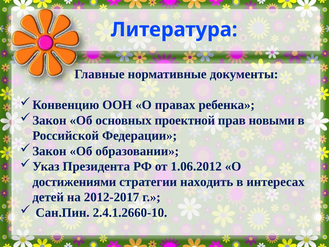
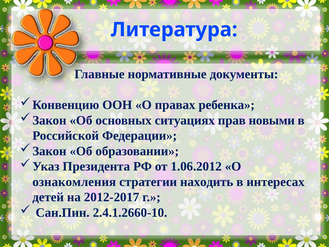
проектной: проектной -> ситуациях (185, 120)
достижениями: достижениями -> ознакомления (74, 182)
